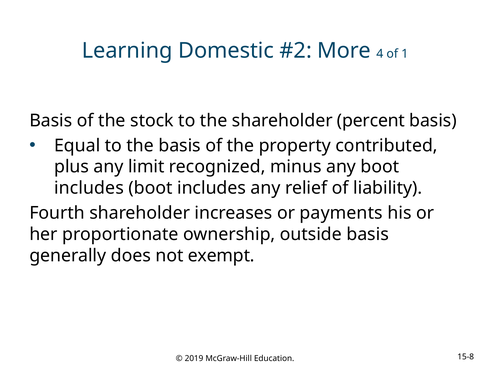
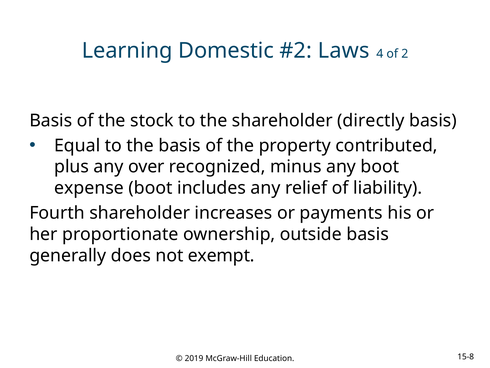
More: More -> Laws (344, 50)
1: 1 -> 2 (405, 54)
percent: percent -> directly (371, 121)
limit: limit -> over (146, 167)
includes: includes -> expense (89, 188)
